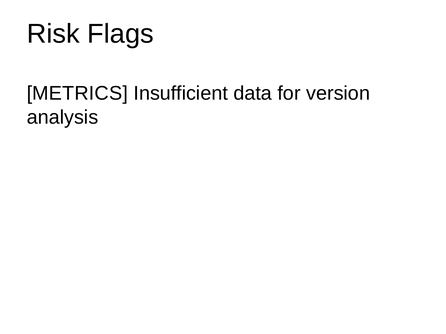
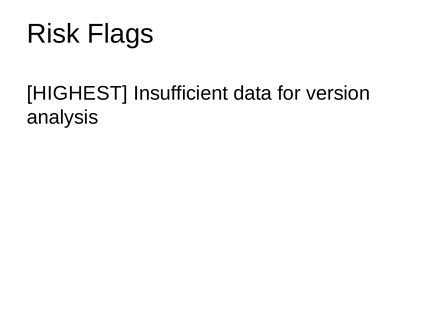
METRICS: METRICS -> HIGHEST (77, 94)
